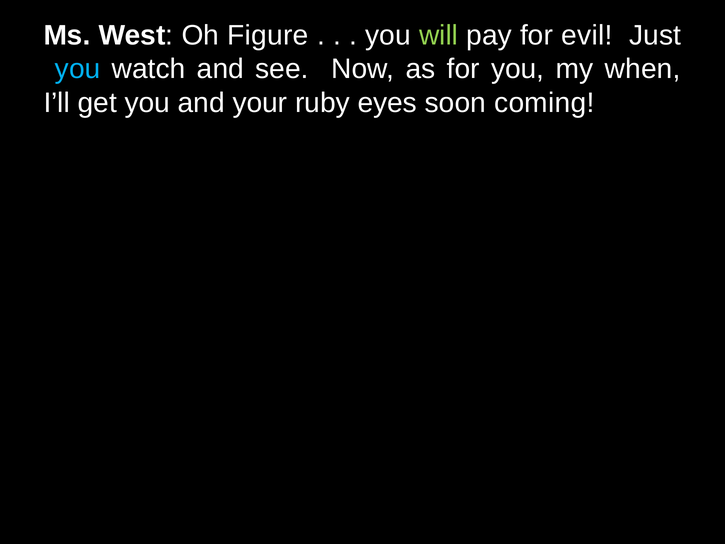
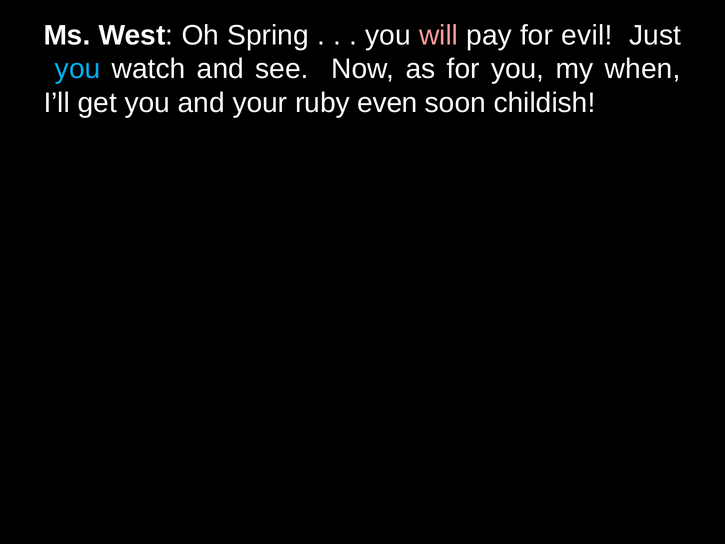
Figure: Figure -> Spring (268, 35)
will colour: light green -> pink (439, 35)
eyes: eyes -> even (387, 103)
coming: coming -> childish (544, 103)
